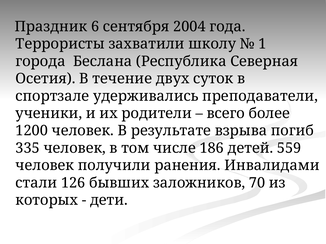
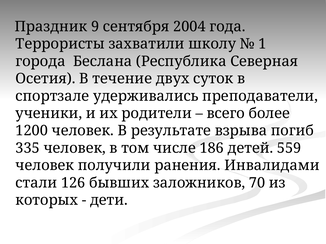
6: 6 -> 9 (95, 27)
